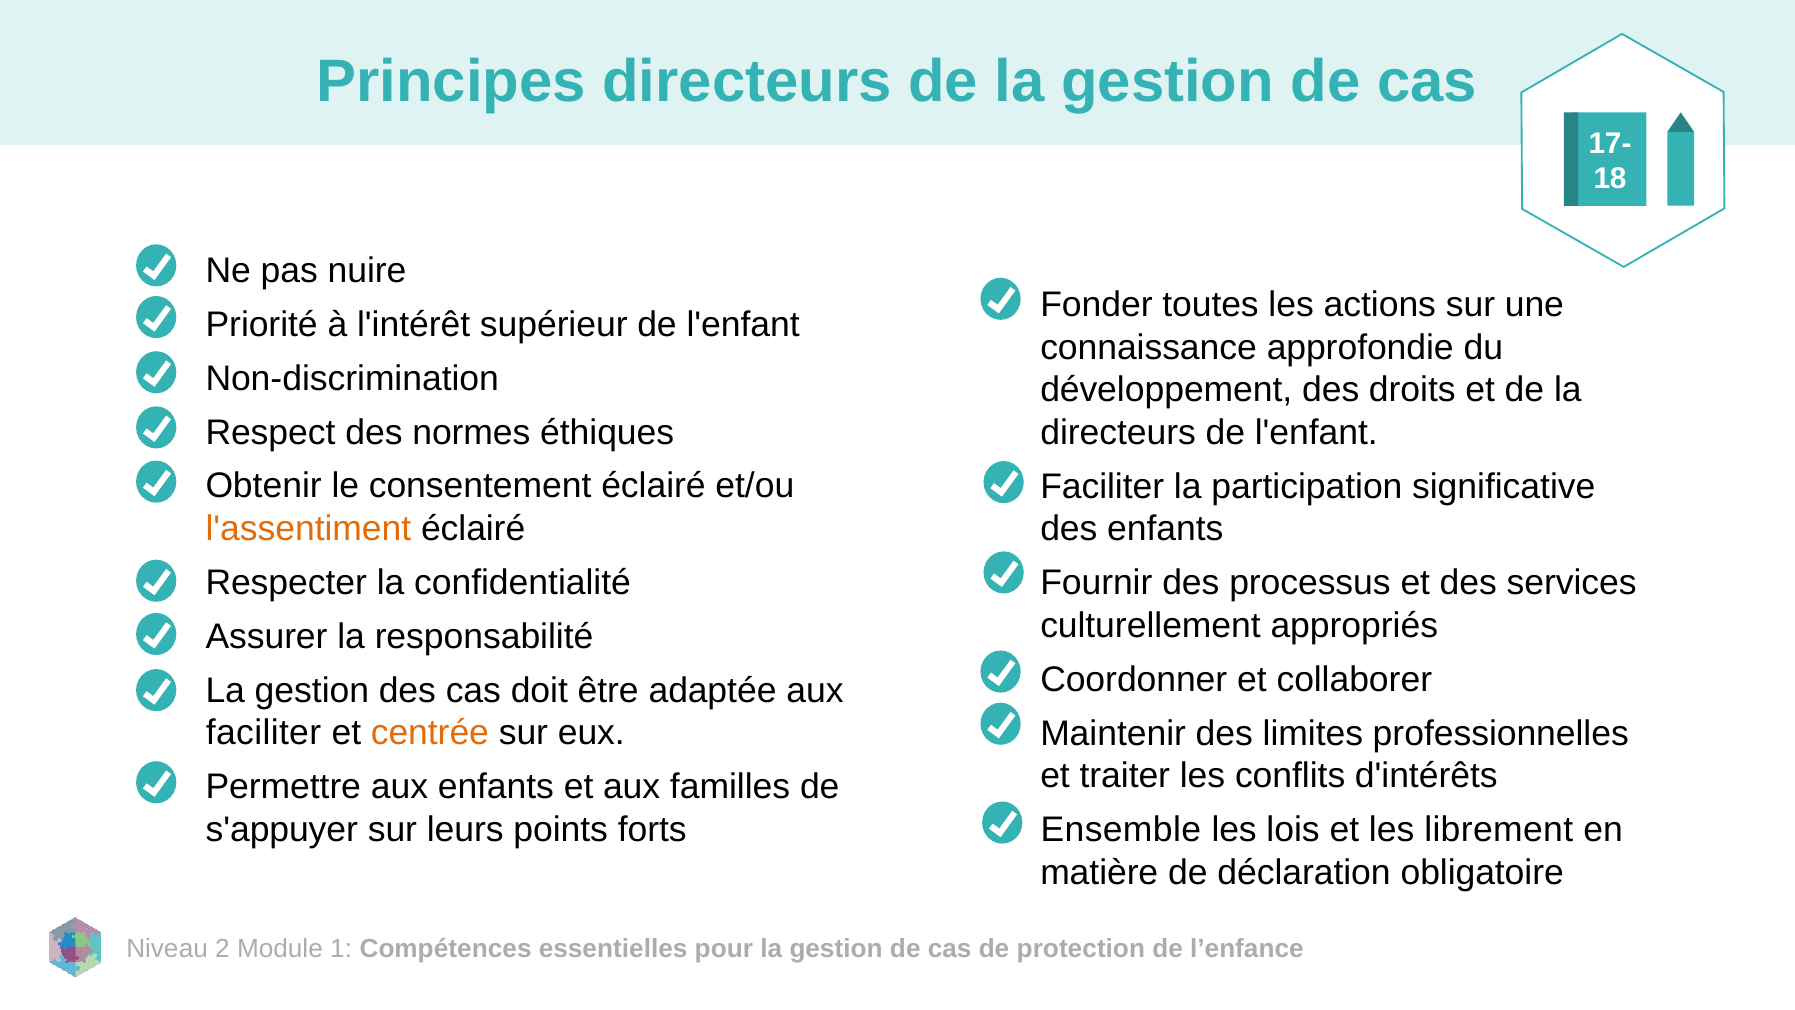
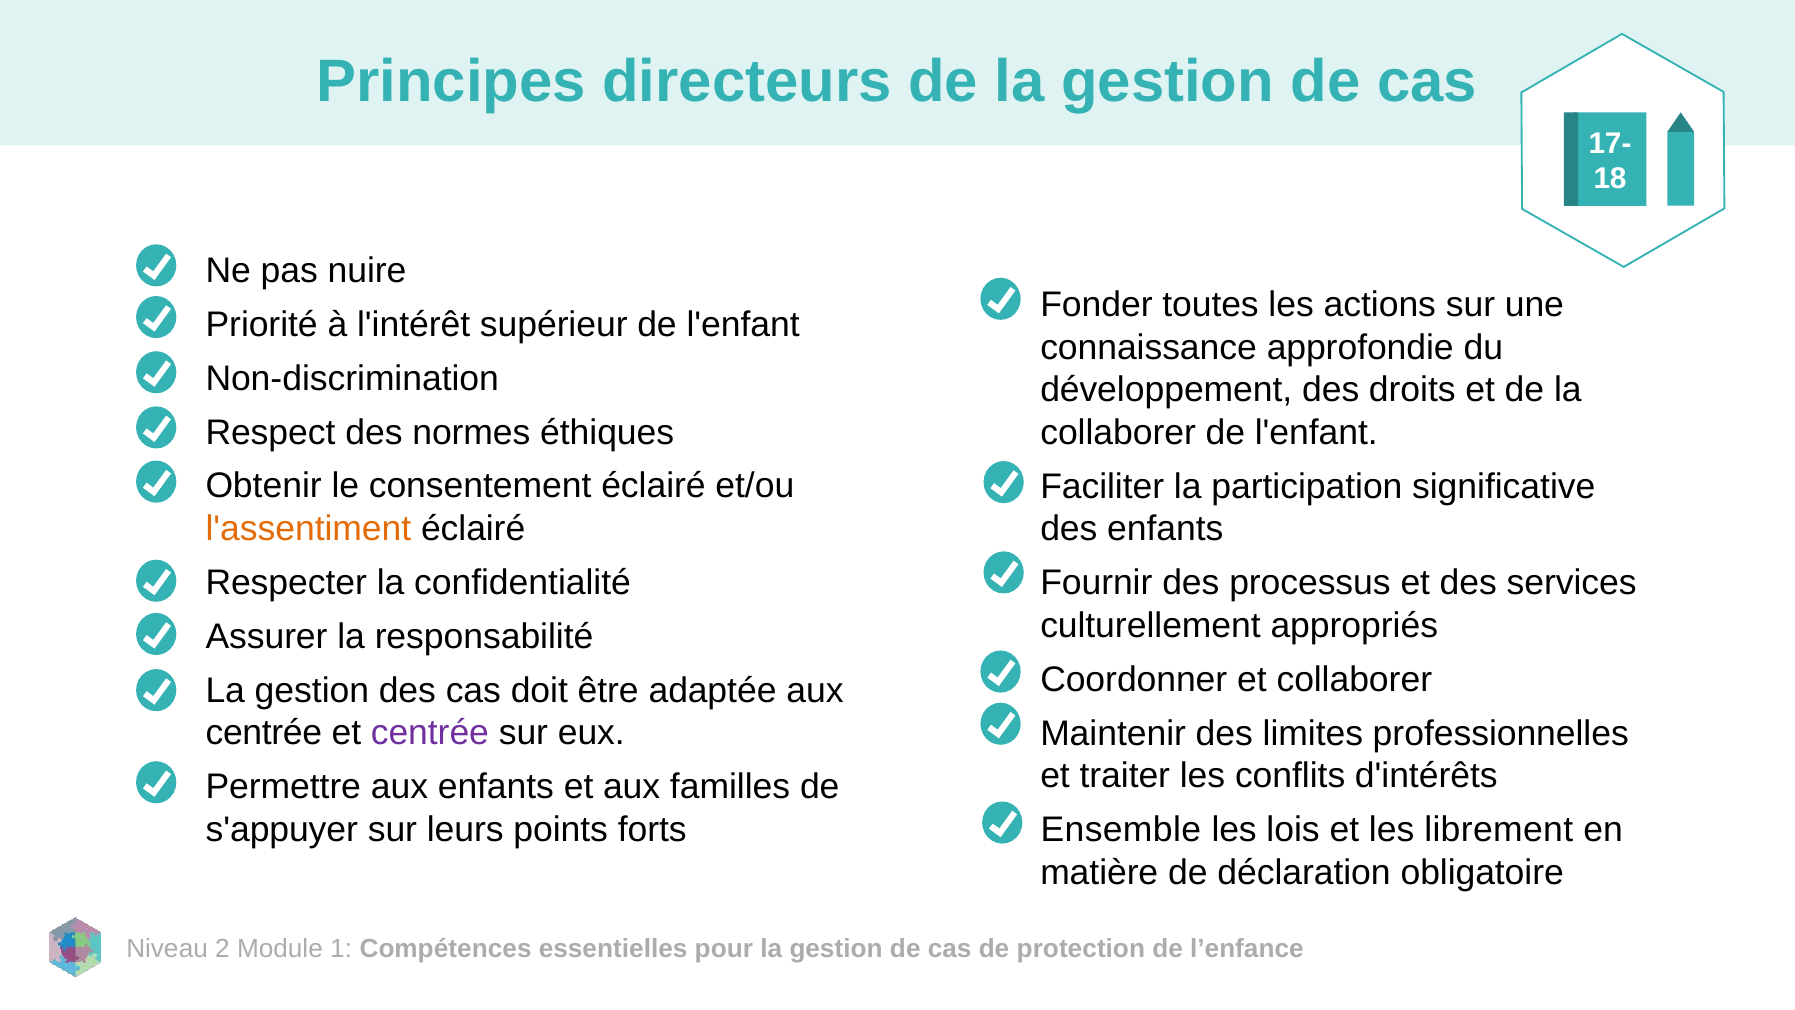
directeurs: directeurs -> collaborer (1118, 433)
faciliter: faciliter -> centrée (264, 733)
centrée colour: orange -> purple (430, 733)
